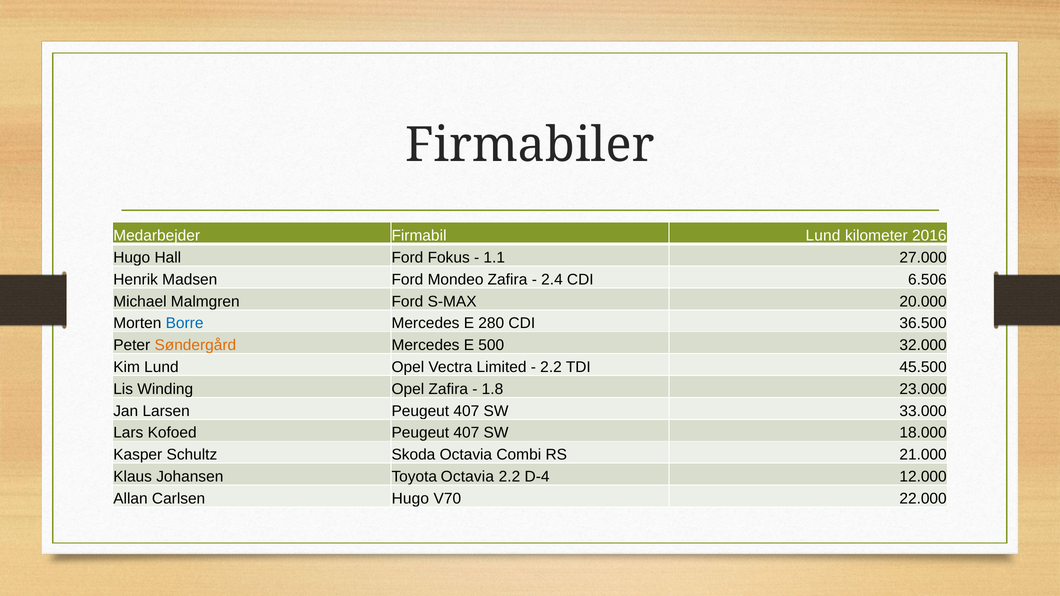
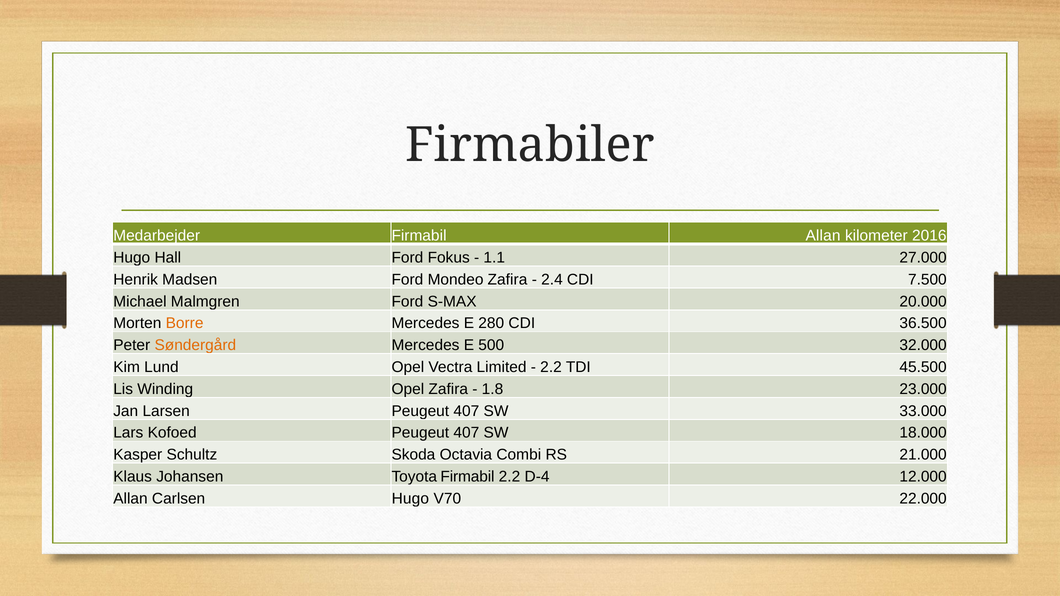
Firmabil Lund: Lund -> Allan (823, 236)
6.506: 6.506 -> 7.500 (927, 280)
Borre colour: blue -> orange (185, 323)
Toyota Octavia: Octavia -> Firmabil (468, 477)
